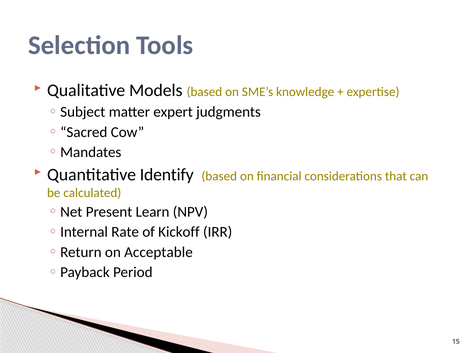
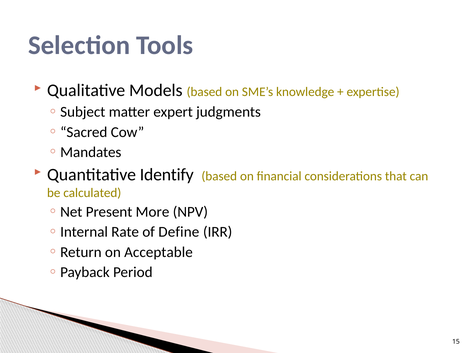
Learn: Learn -> More (152, 212)
Kickoff: Kickoff -> Define (179, 232)
